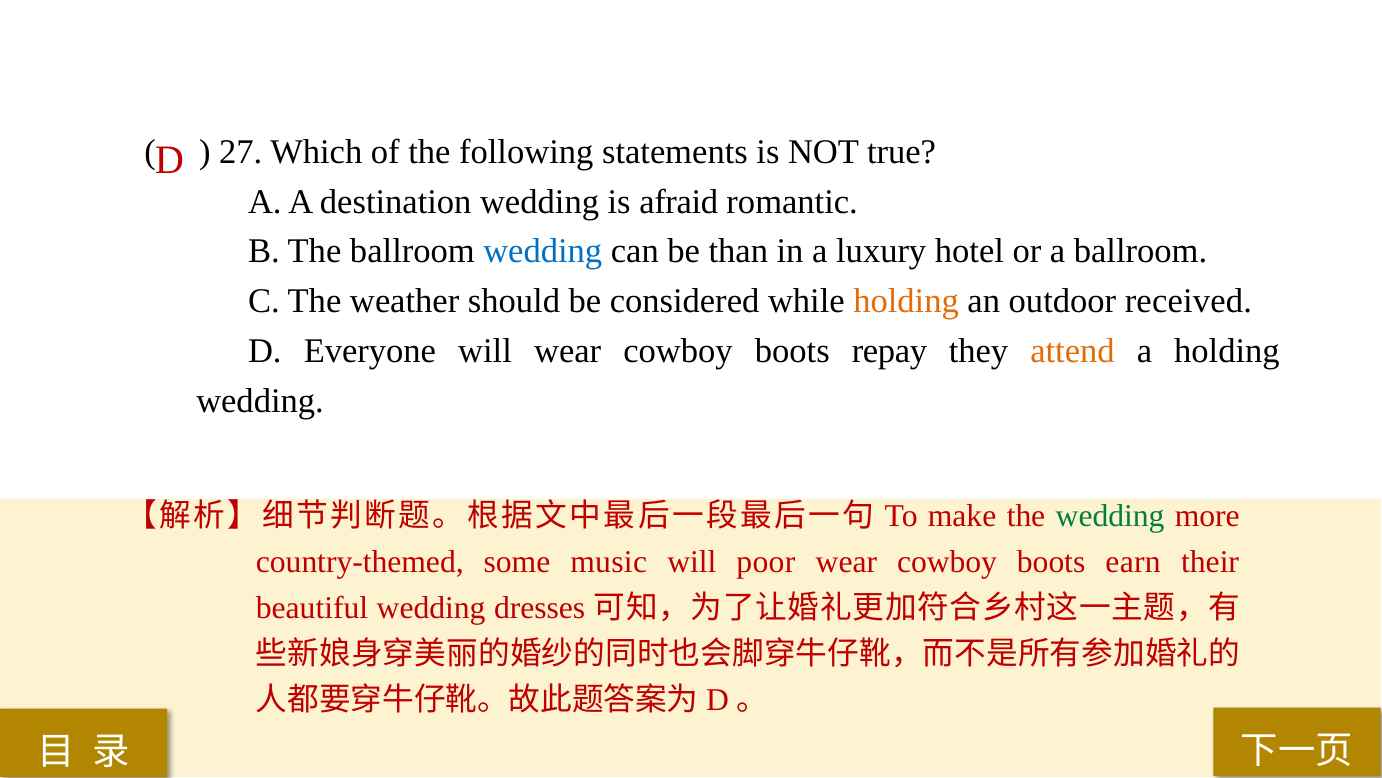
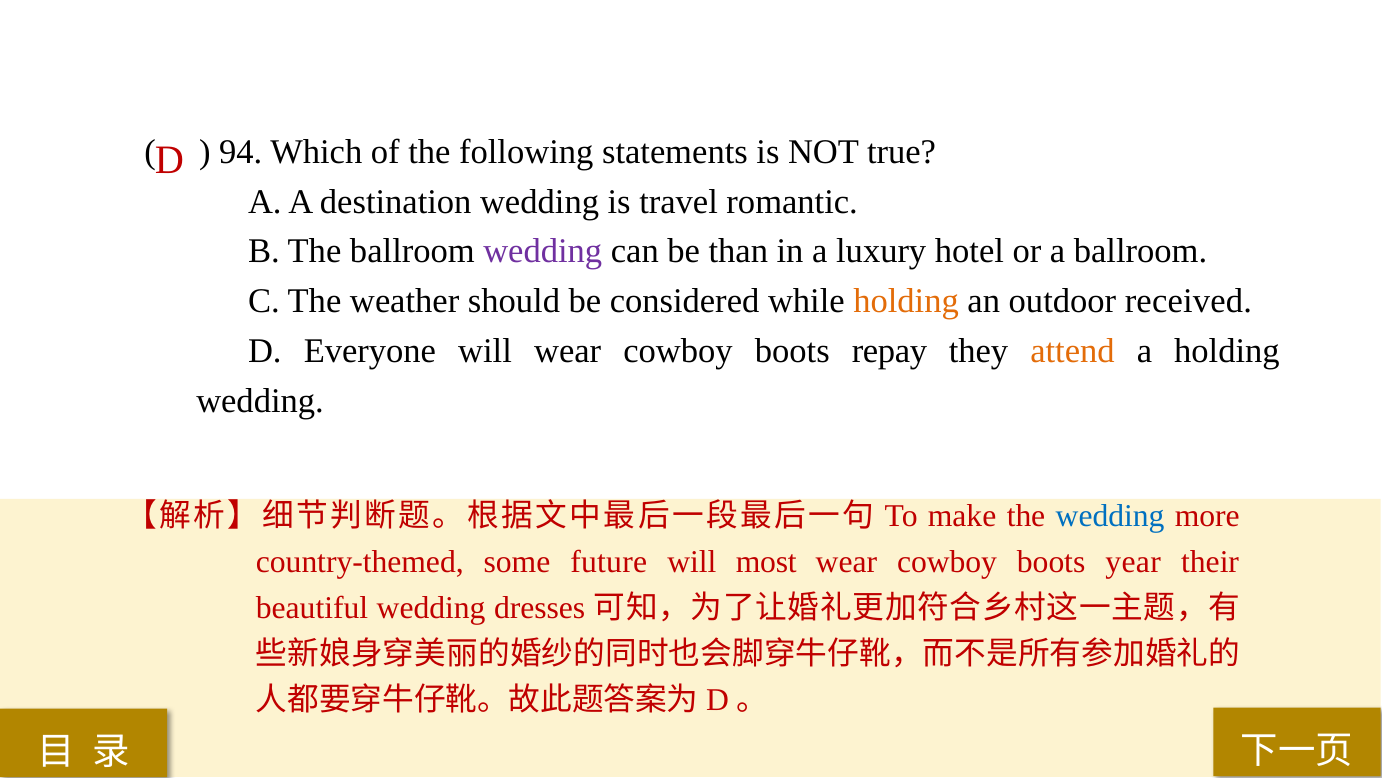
27: 27 -> 94 (241, 152)
afraid: afraid -> travel (679, 201)
wedding colour: blue -> purple (543, 251)
wedding colour: green -> blue (1110, 516)
music: music -> future (609, 562)
poor: poor -> most (766, 562)
earn: earn -> year (1133, 562)
